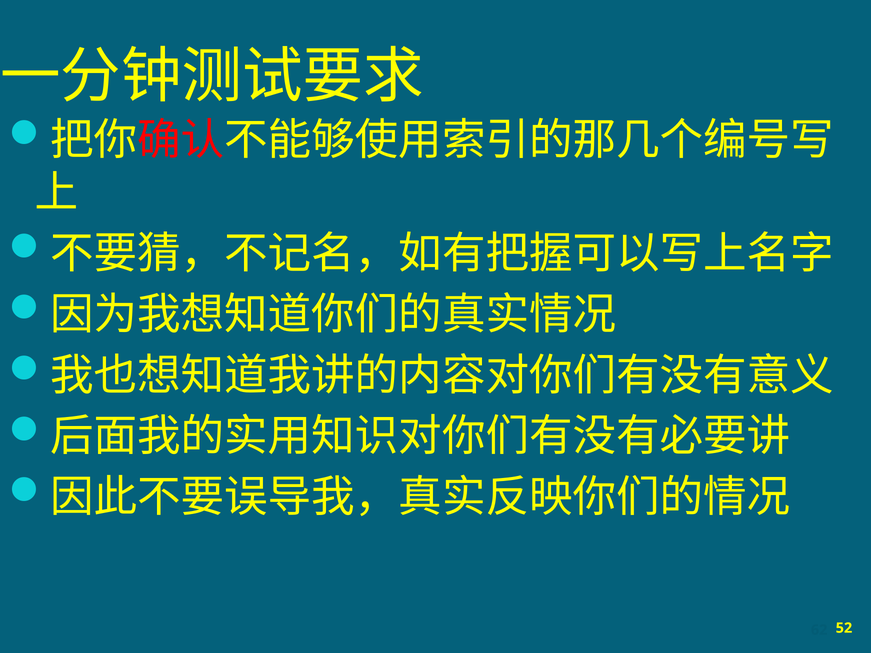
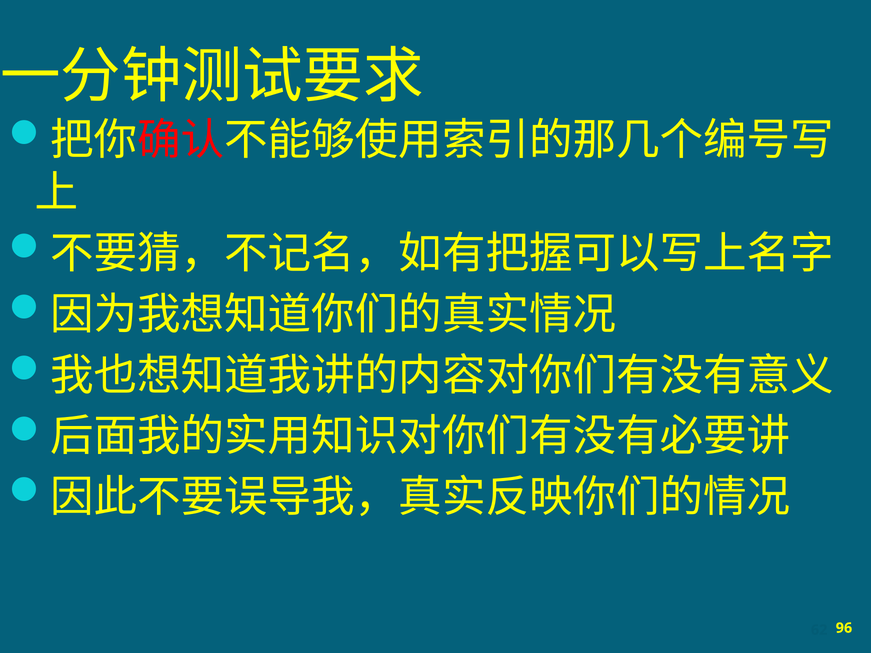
52: 52 -> 96 (844, 628)
